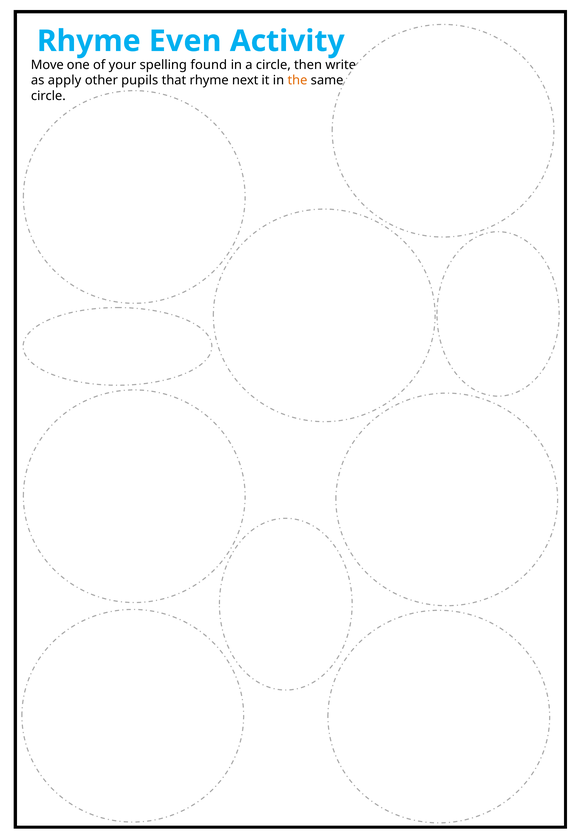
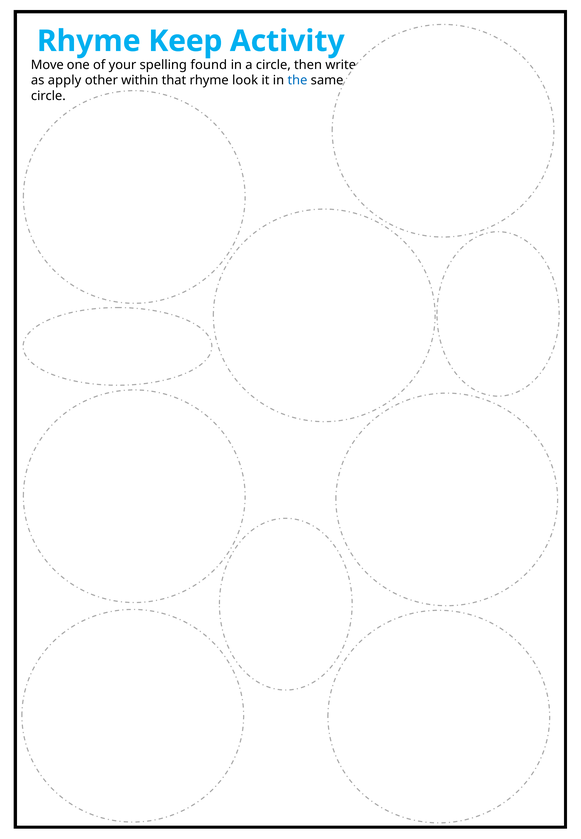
Even: Even -> Keep (185, 41)
pupils: pupils -> within (140, 80)
next: next -> look (245, 80)
the colour: orange -> blue (297, 80)
